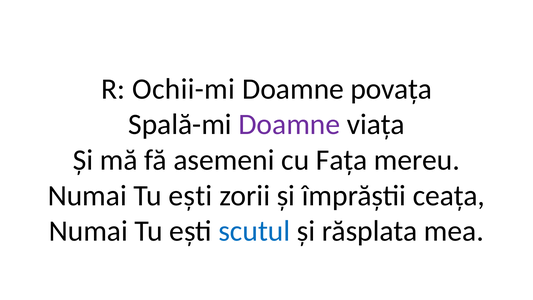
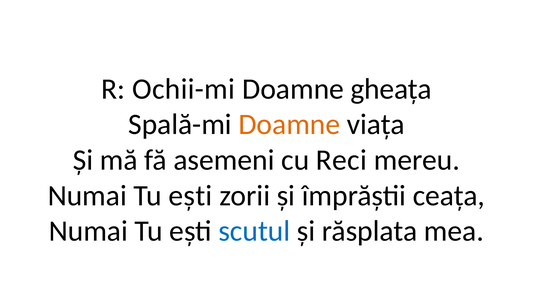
povața: povața -> gheața (391, 89)
Doamne colour: purple -> orange (289, 124)
Fața: Fața -> Reci (341, 160)
